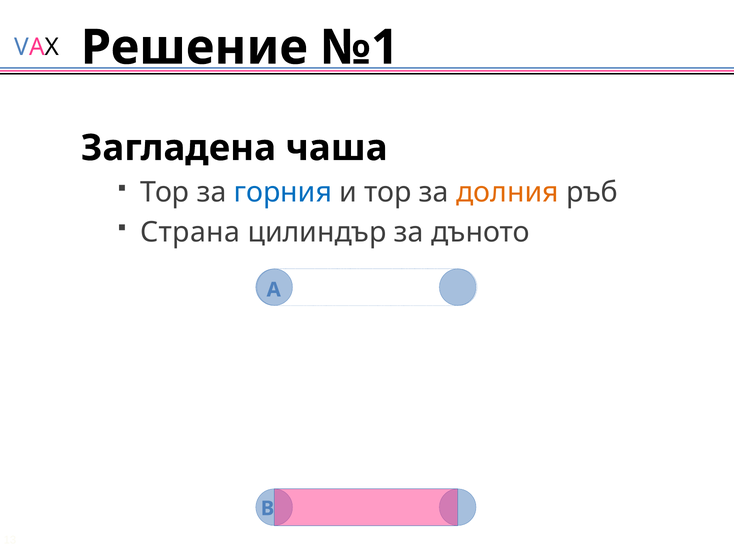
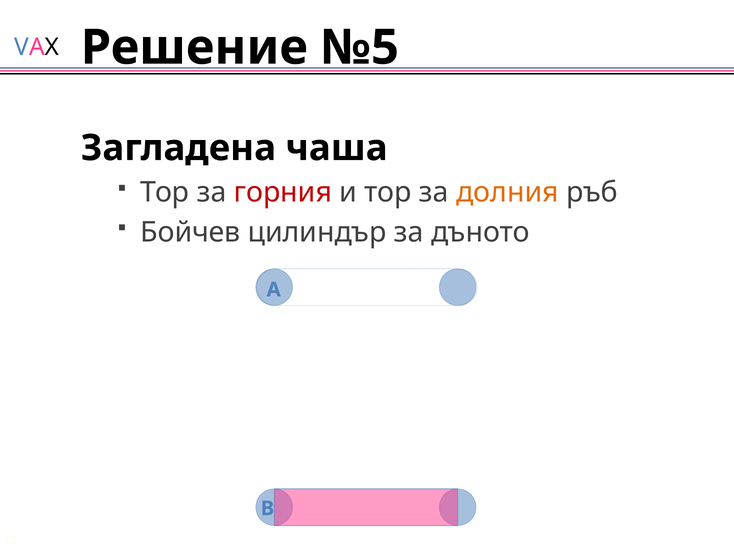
№1: №1 -> №5 (360, 48)
горния colour: blue -> red (283, 192)
Страна: Страна -> Бойчев (190, 232)
